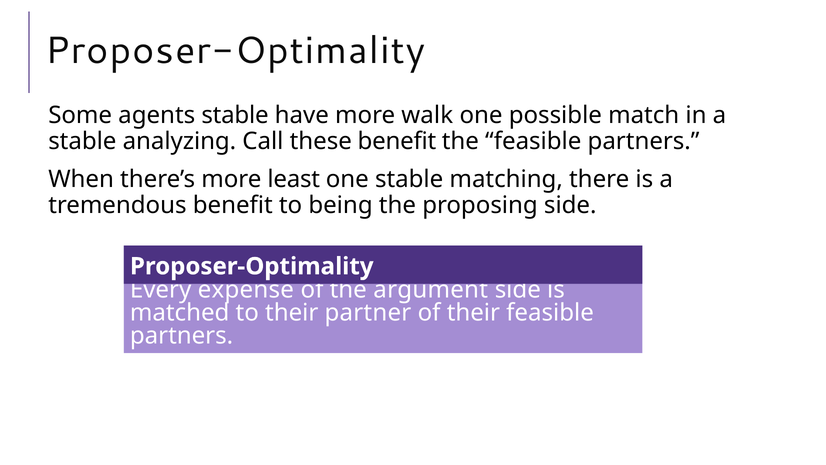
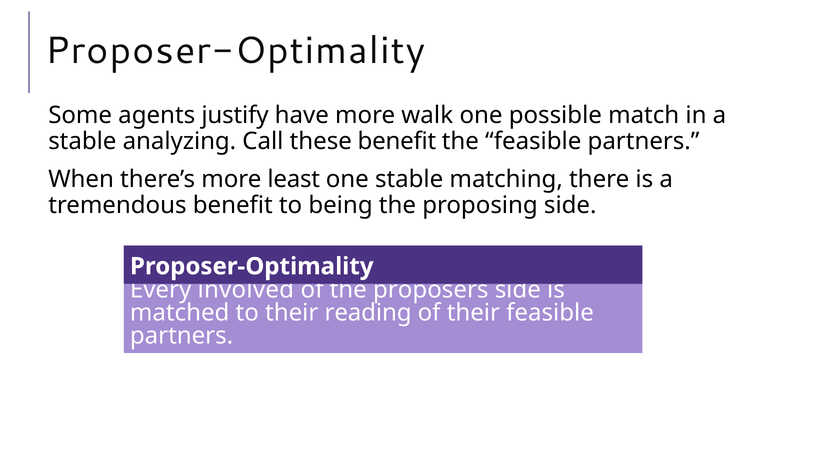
agents stable: stable -> justify (235, 115)
expense: expense -> involved (246, 289)
argument: argument -> proposers (431, 289)
partner: partner -> reading (368, 313)
